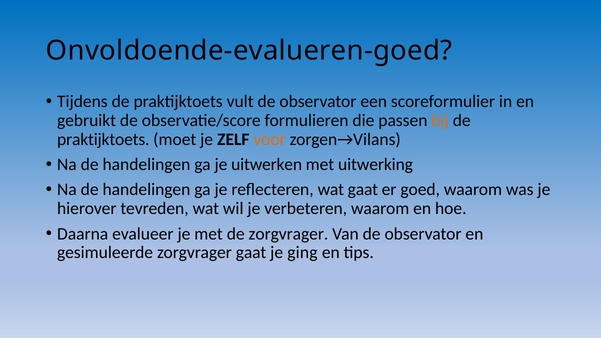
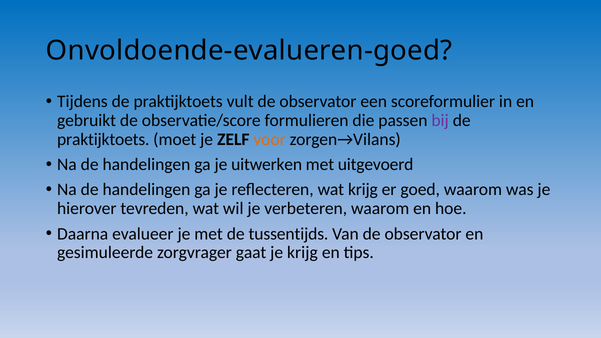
bij colour: orange -> purple (440, 120)
uitwerking: uitwerking -> uitgevoerd (376, 165)
wat gaat: gaat -> krijg (363, 190)
de zorgvrager: zorgvrager -> tussentijds (289, 234)
je ging: ging -> krijg (302, 253)
